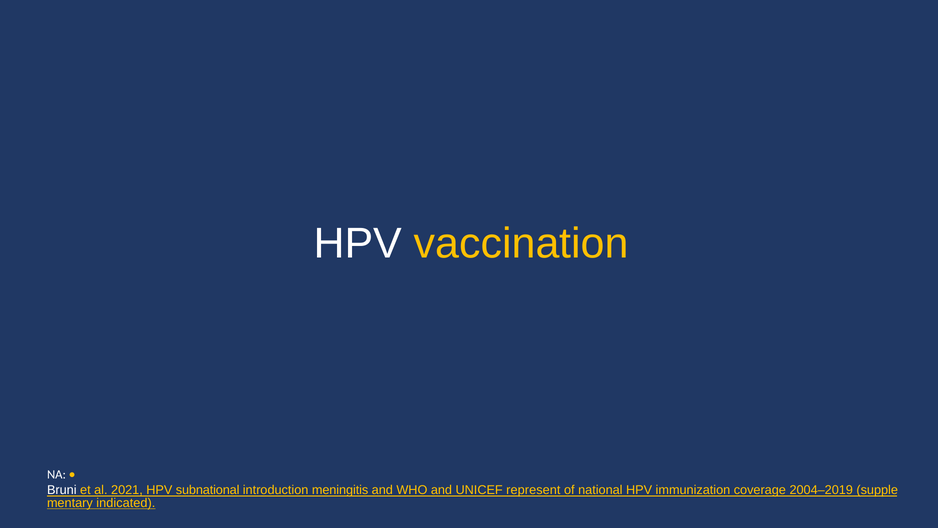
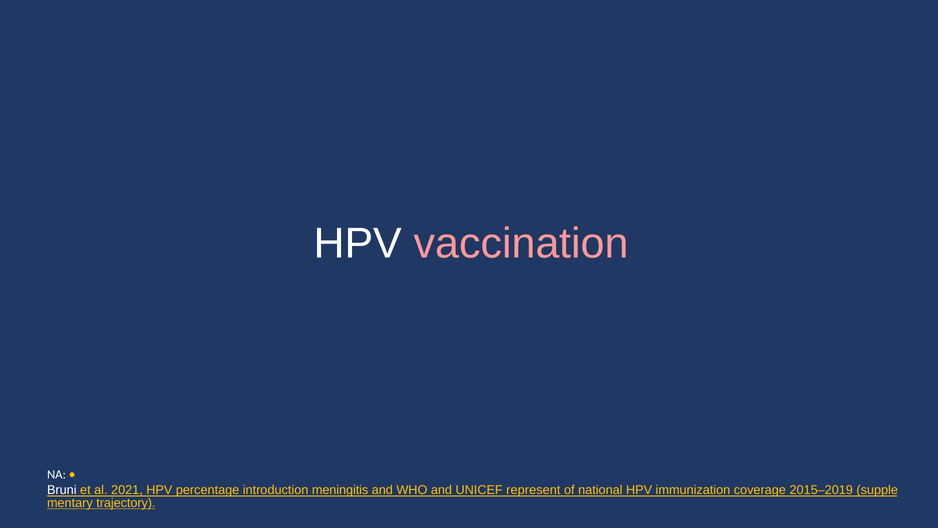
vaccination colour: yellow -> pink (521, 243)
subnational: subnational -> percentage (208, 490)
2004–2019: 2004–2019 -> 2015–2019 (821, 490)
indicated: indicated -> trajectory (126, 503)
